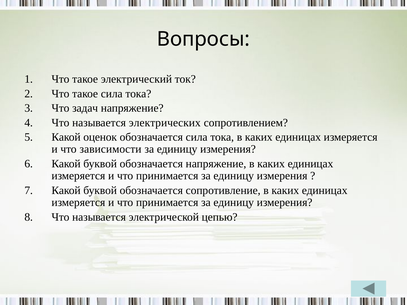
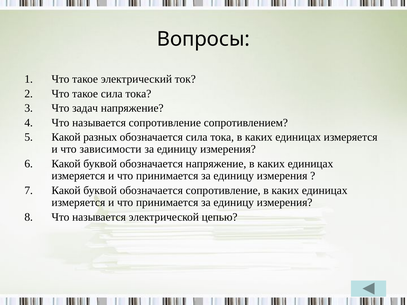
называется электрических: электрических -> сопротивление (165, 123)
оценок: оценок -> разных (100, 137)
